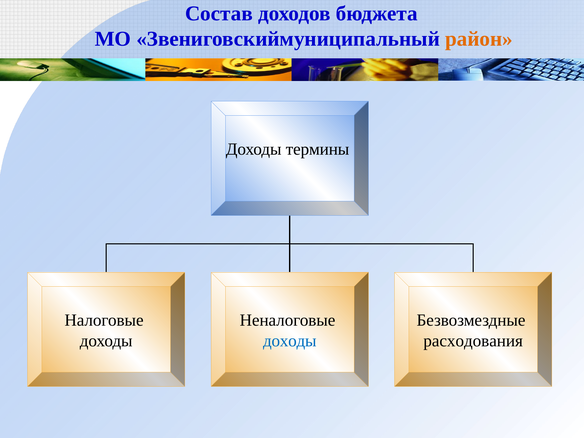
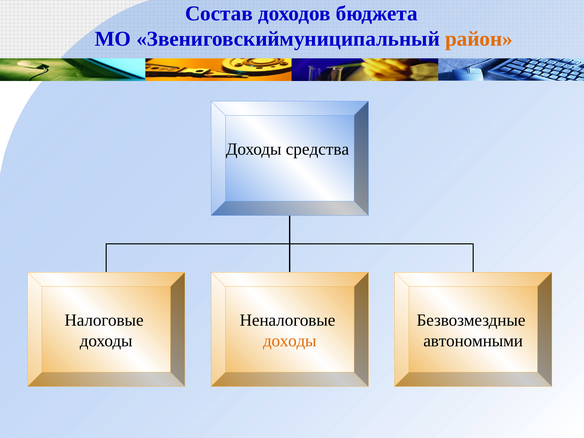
термины: термины -> средства (317, 149)
доходы colour: blue -> orange (290, 341)
расходования: расходования -> автономными (473, 341)
